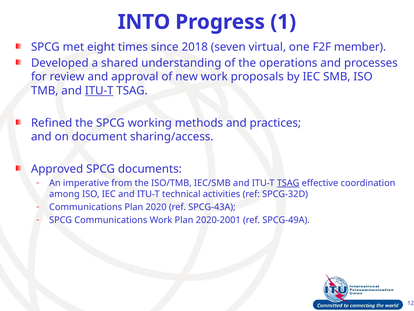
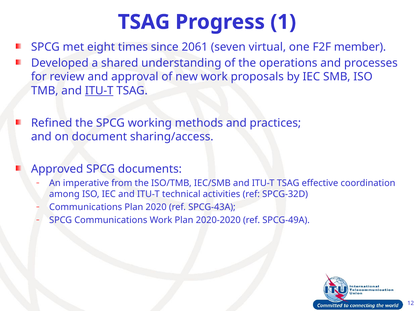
INTO: INTO -> TSAG (144, 22)
2018: 2018 -> 2061 (195, 47)
TSAG underline: present -> none (288, 183)
2020-2001: 2020-2001 -> 2020-2020 (218, 220)
